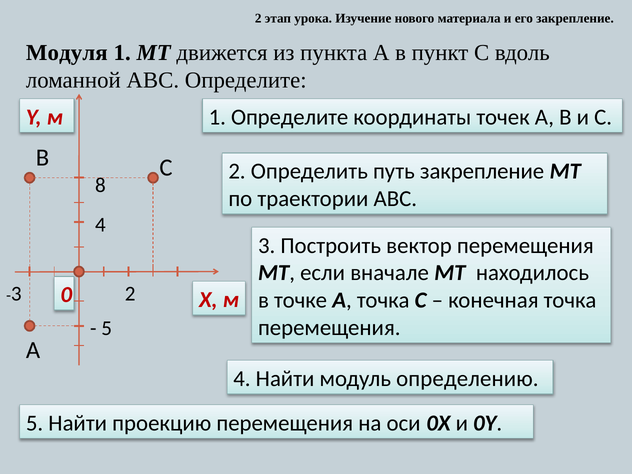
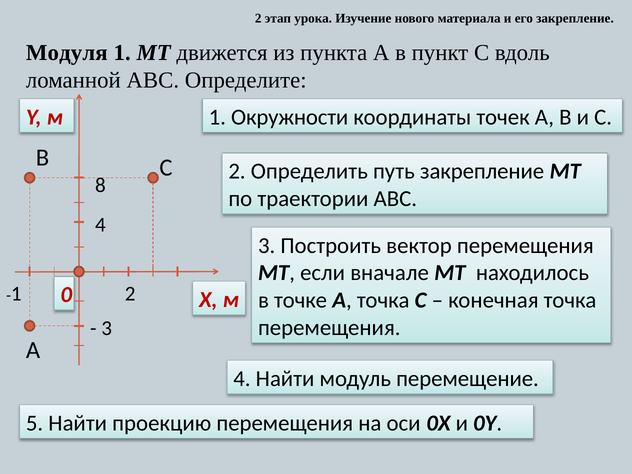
1 Определите: Определите -> Окружности (290, 117)
3: 3 -> 1 (16, 294)
5: 5 -> 3 (107, 328)
определению: определению -> перемещение (467, 379)
